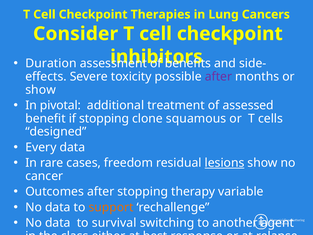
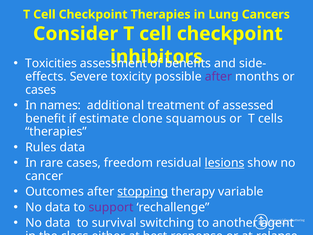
Duration: Duration -> Toxicities (51, 63)
show: show -> cases (41, 90)
pivotal: pivotal -> names (60, 105)
if stopping: stopping -> estimate (104, 118)
designed: designed -> therapies (56, 132)
Every: Every -> Rules (41, 147)
stopping underline: none -> present (143, 191)
support colour: orange -> purple (111, 207)
